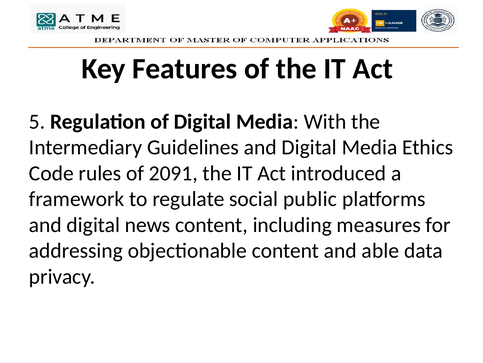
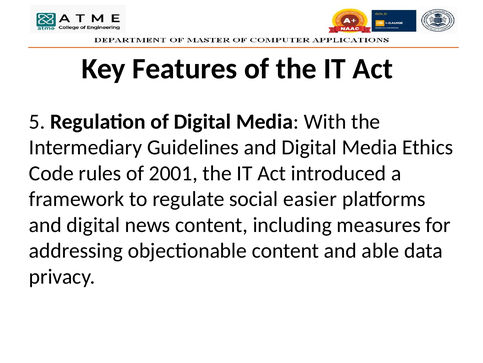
2091: 2091 -> 2001 (173, 173)
public: public -> easier (310, 199)
